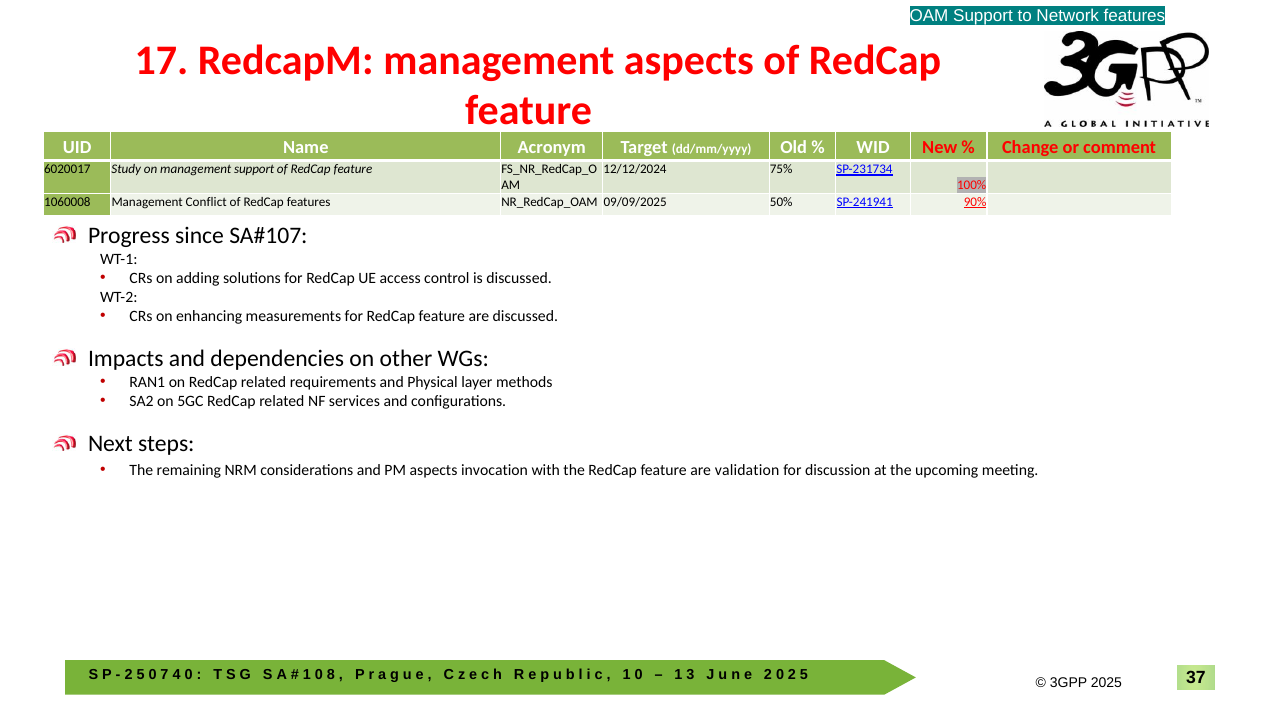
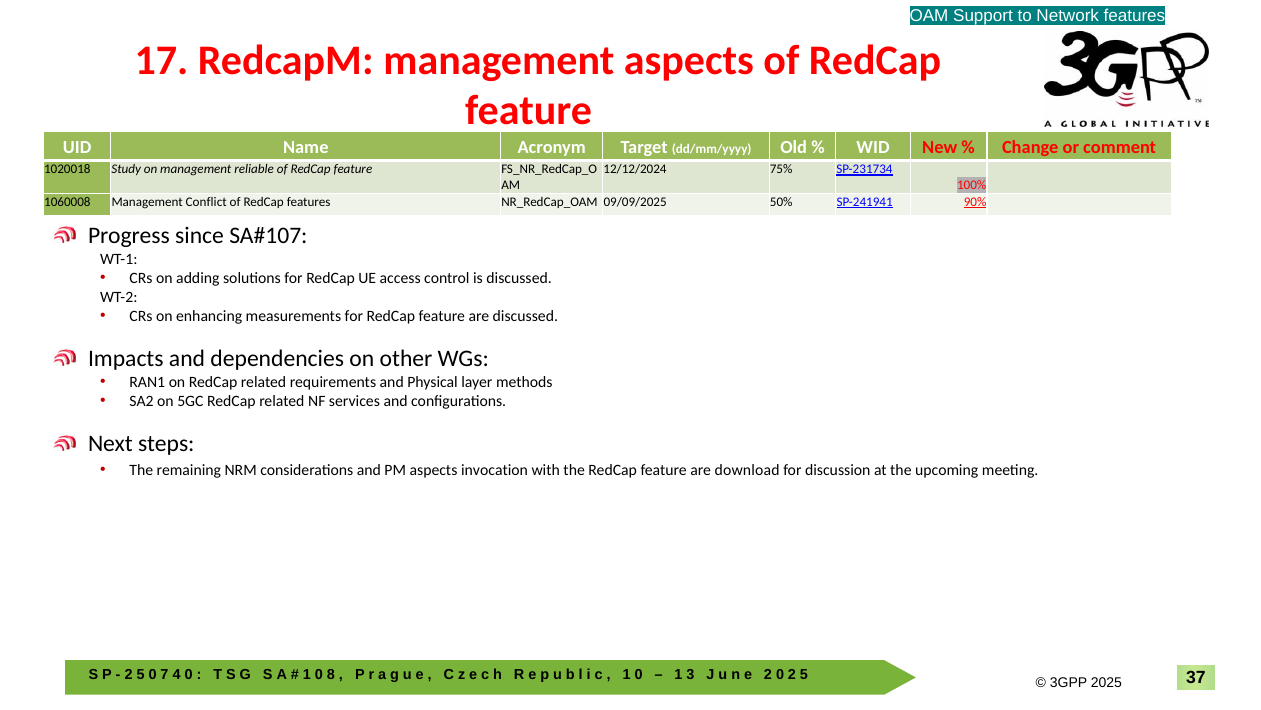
6020017: 6020017 -> 1020018 (67, 169)
management support: support -> reliable (254, 169)
validation: validation -> download (747, 470)
